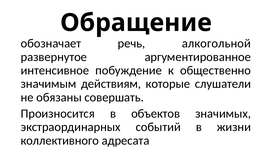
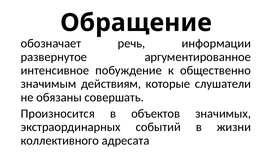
алкогольной: алкогольной -> информации (216, 43)
